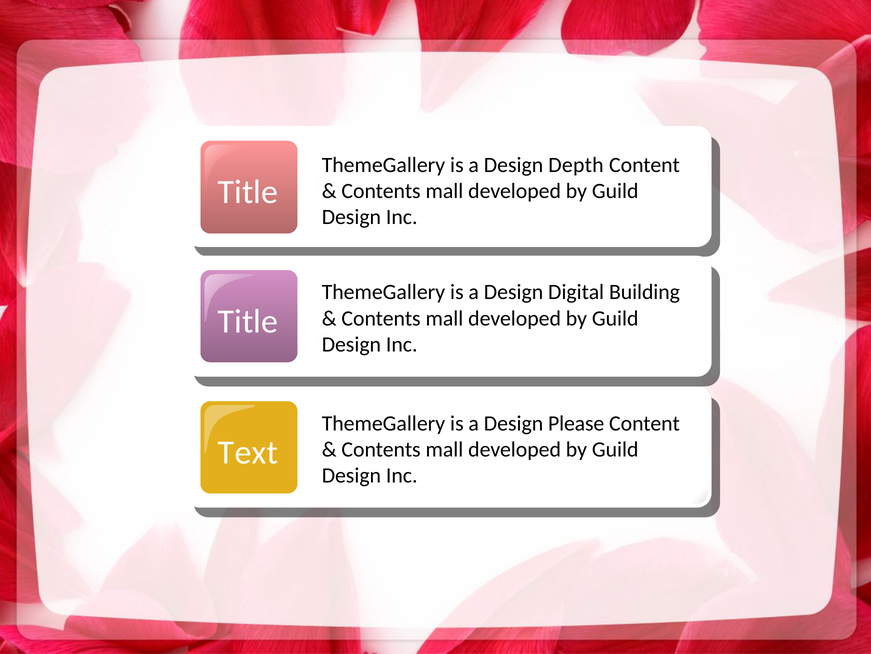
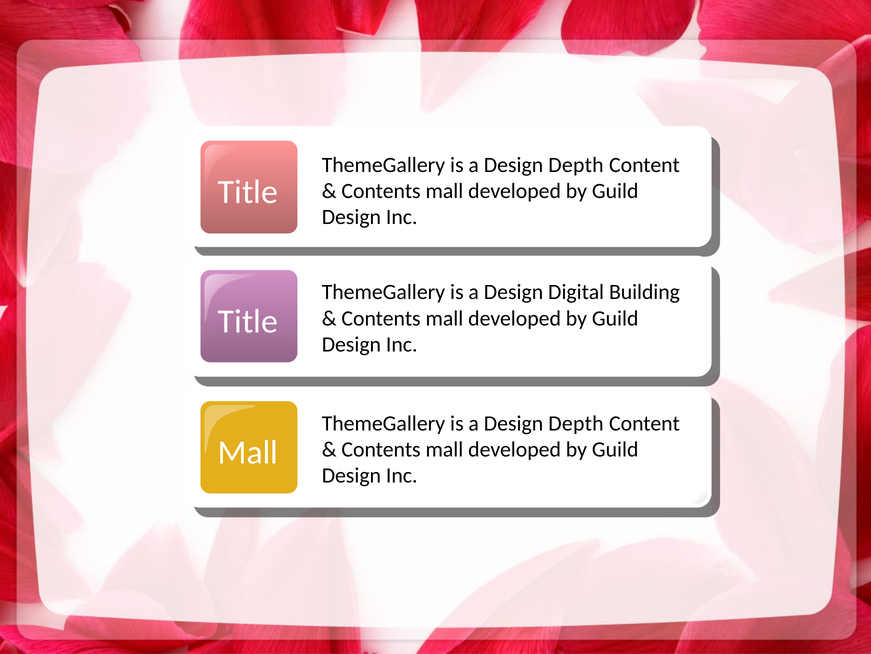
Please: Please -> Depth (576, 423)
Text: Text -> Mall (248, 452)
